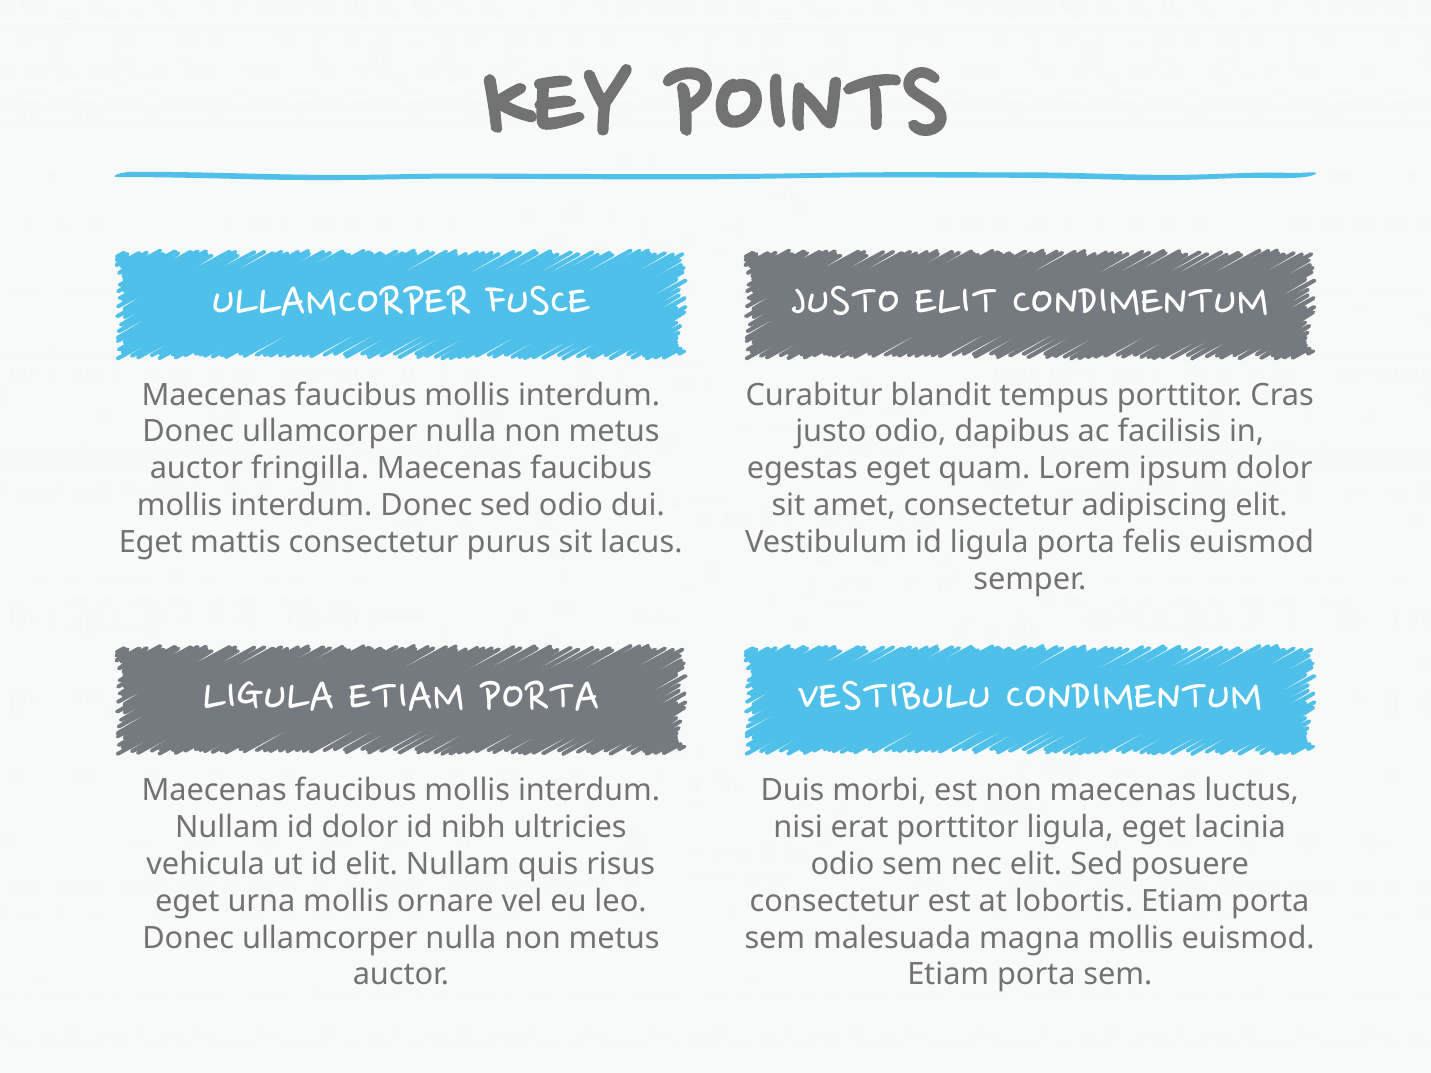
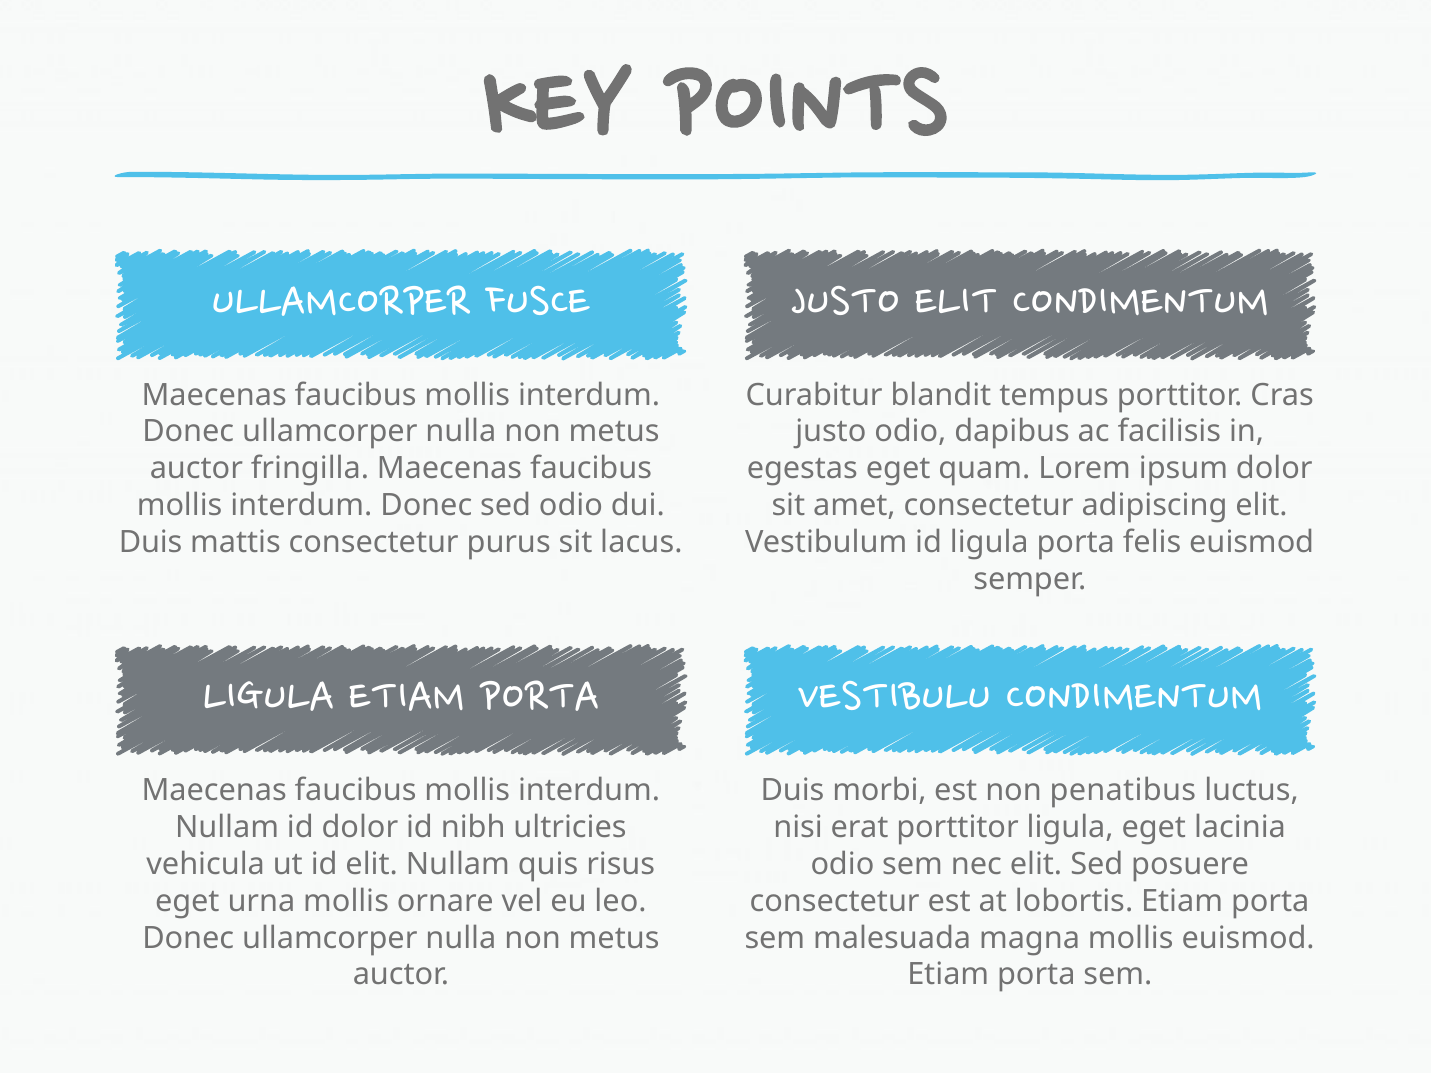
Eget: Eget -> Duis (151, 543)
non maecenas: maecenas -> penatibus (1123, 791)
